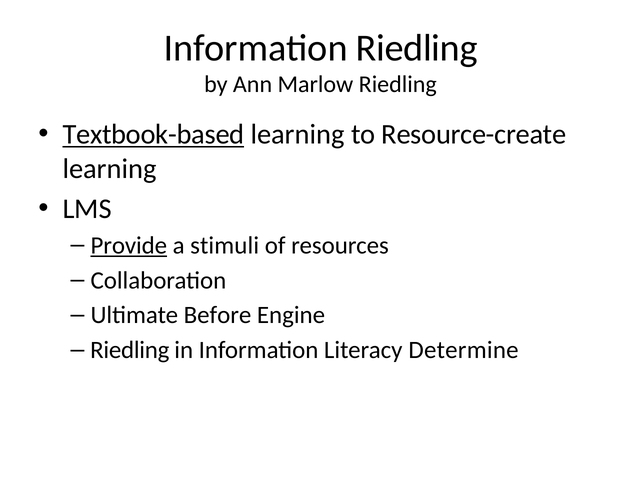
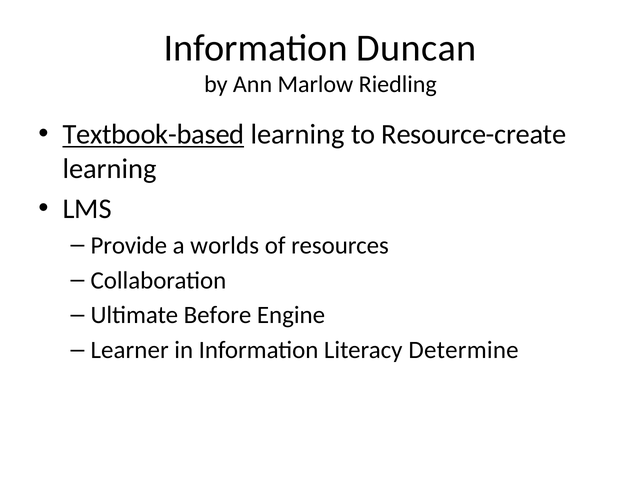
Information Riedling: Riedling -> Duncan (416, 48)
Provide underline: present -> none (129, 245)
stimuli: stimuli -> worlds (225, 245)
Riedling: Riedling -> Learner (130, 350)
